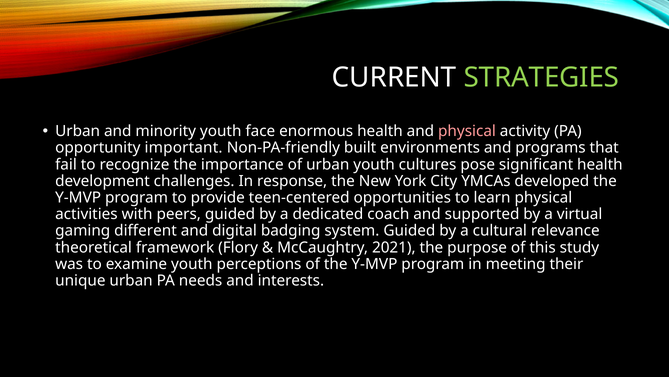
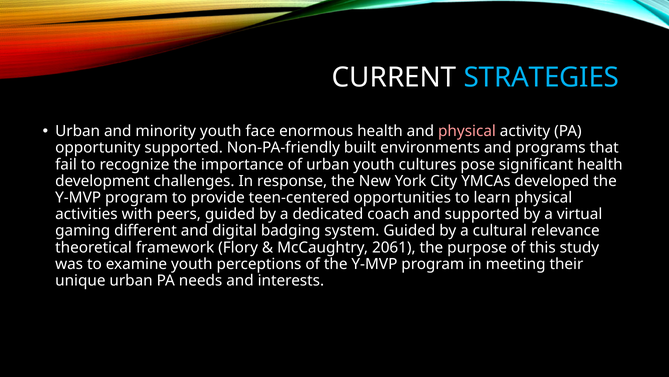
STRATEGIES colour: light green -> light blue (541, 77)
opportunity important: important -> supported (184, 148)
2021: 2021 -> 2061 (394, 247)
